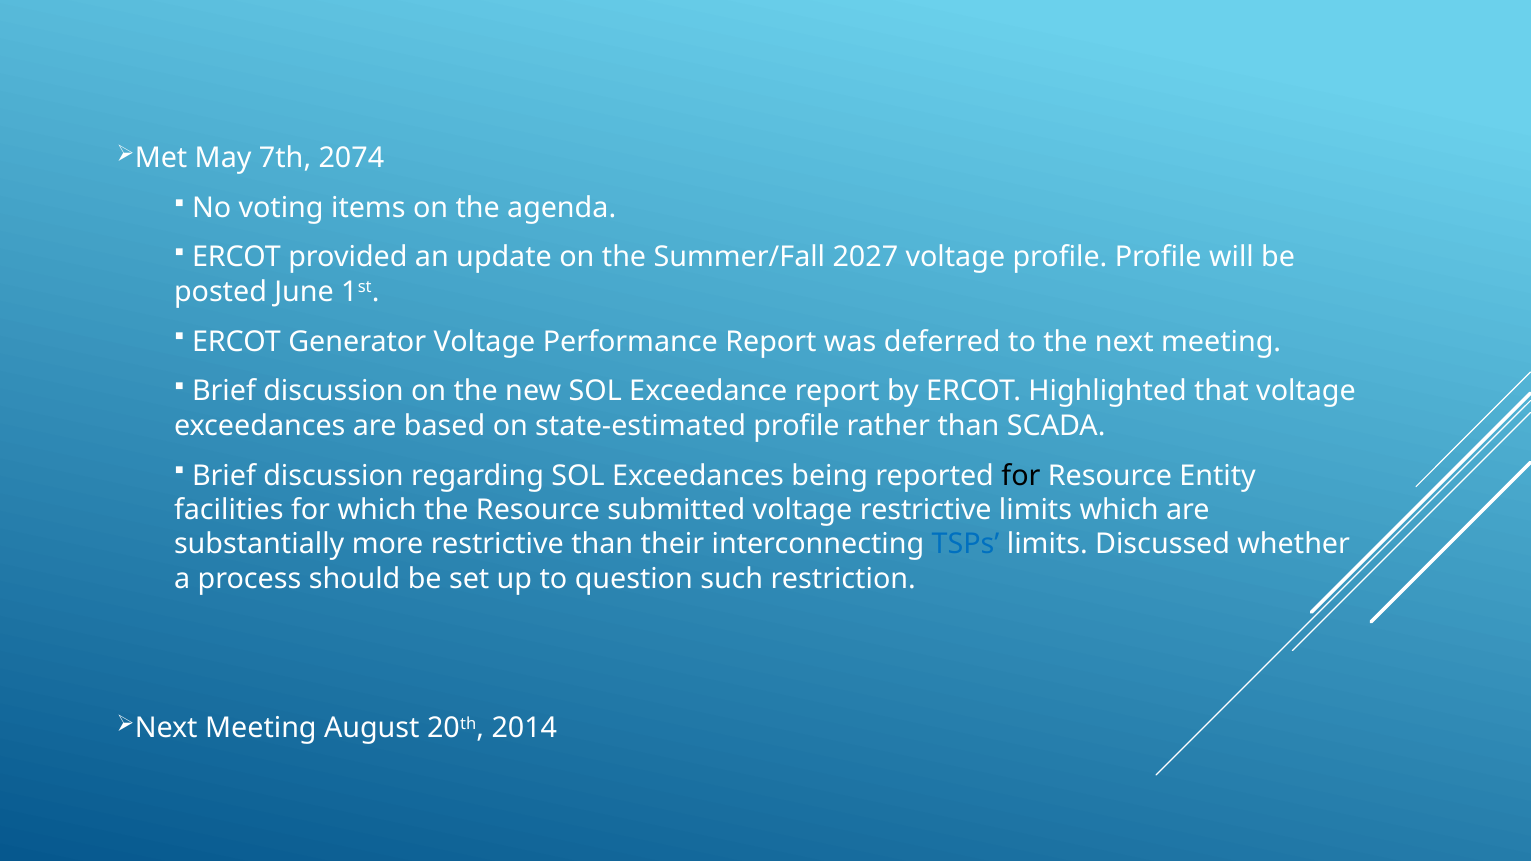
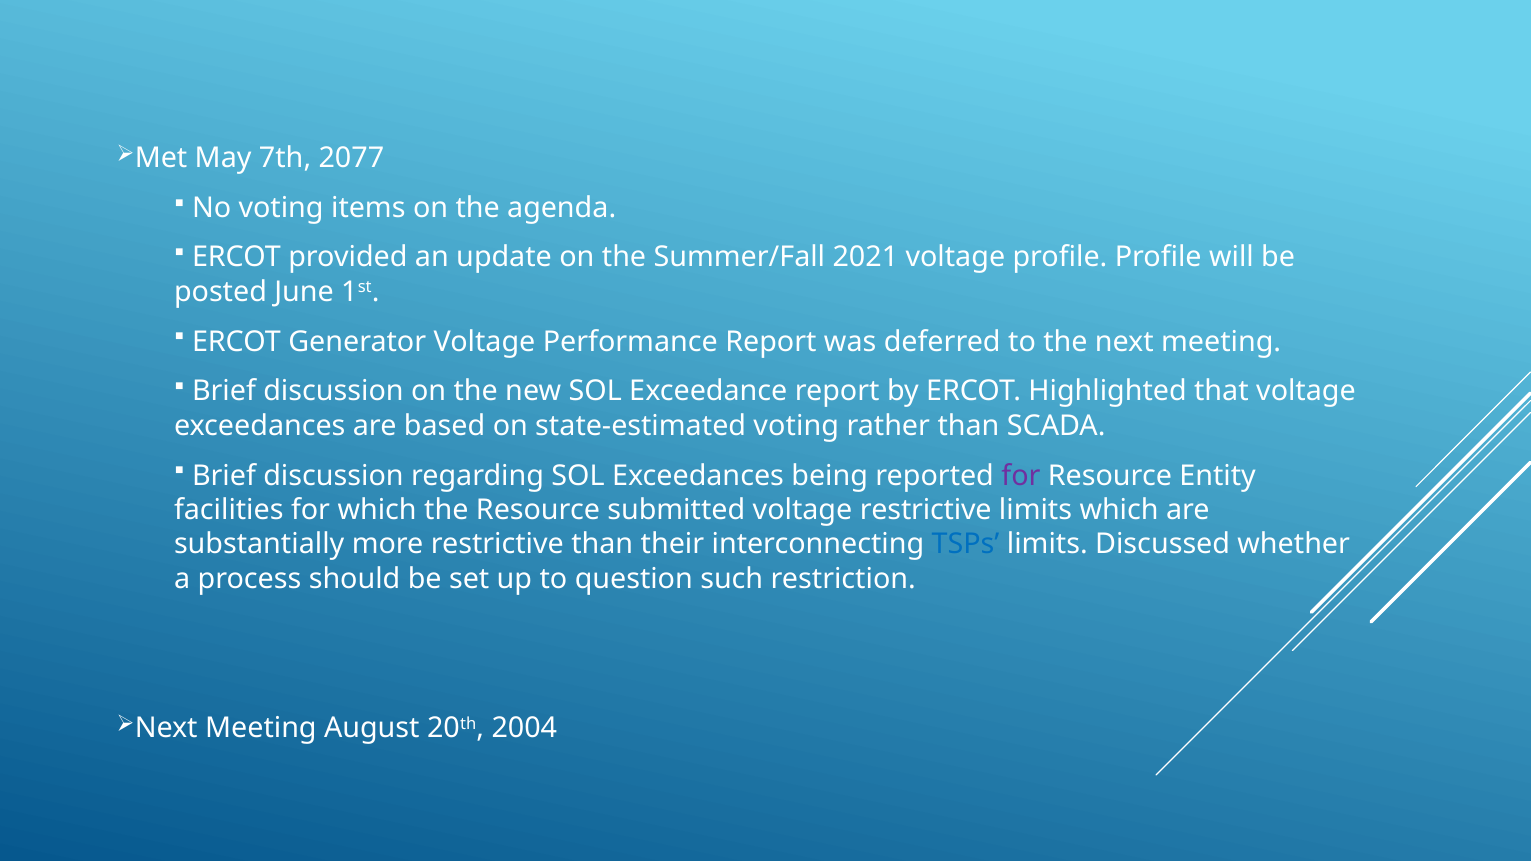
2074: 2074 -> 2077 (351, 158)
2027: 2027 -> 2021 (865, 257)
state-estimated profile: profile -> voting (796, 426)
for colour: black -> purple (1021, 476)
2014: 2014 -> 2004 (524, 728)
